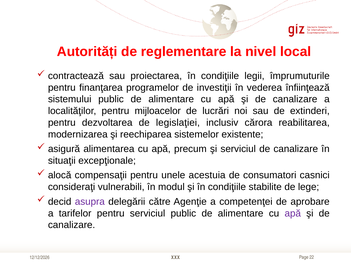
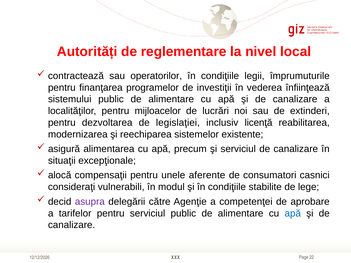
proiectarea: proiectarea -> operatorilor (156, 76)
cărora: cărora -> licenţă (259, 123)
acestuia: acestuia -> aferente (207, 175)
apă colour: purple -> blue (293, 213)
